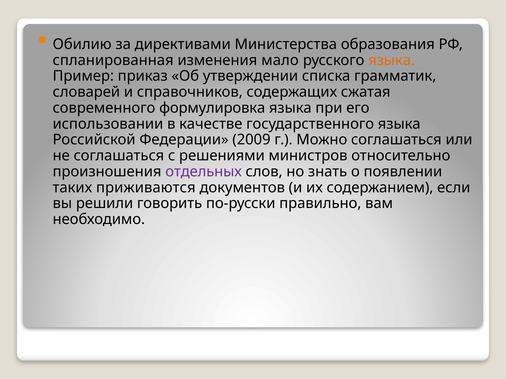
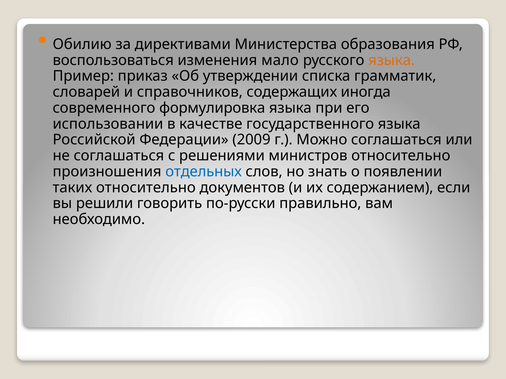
спланированная: спланированная -> воспользоваться (113, 60)
сжатая: сжатая -> иногда (366, 92)
отдельных colour: purple -> blue (204, 172)
таких приживаются: приживаются -> относительно (146, 188)
